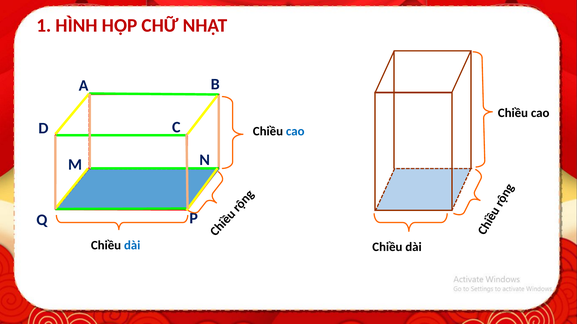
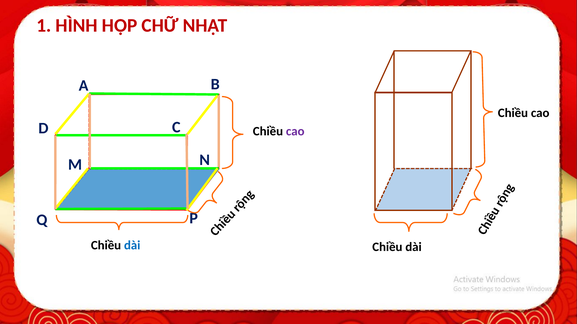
cao colour: blue -> purple (295, 131)
